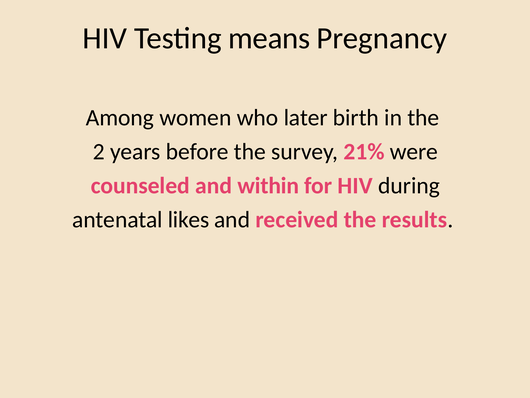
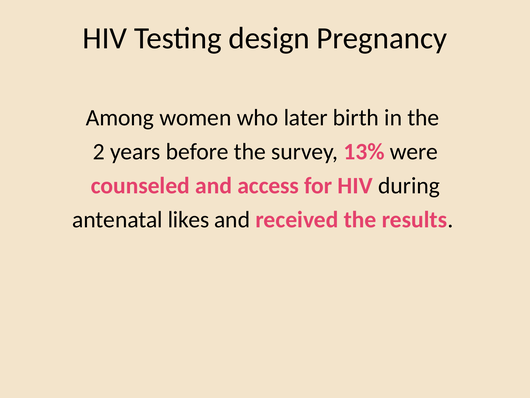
means: means -> design (269, 38)
21%: 21% -> 13% (364, 151)
within: within -> access (268, 185)
